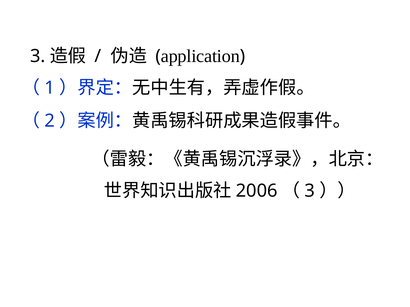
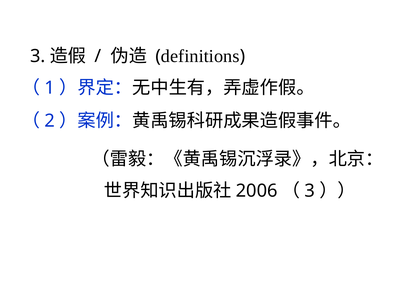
application: application -> definitions (200, 56)
